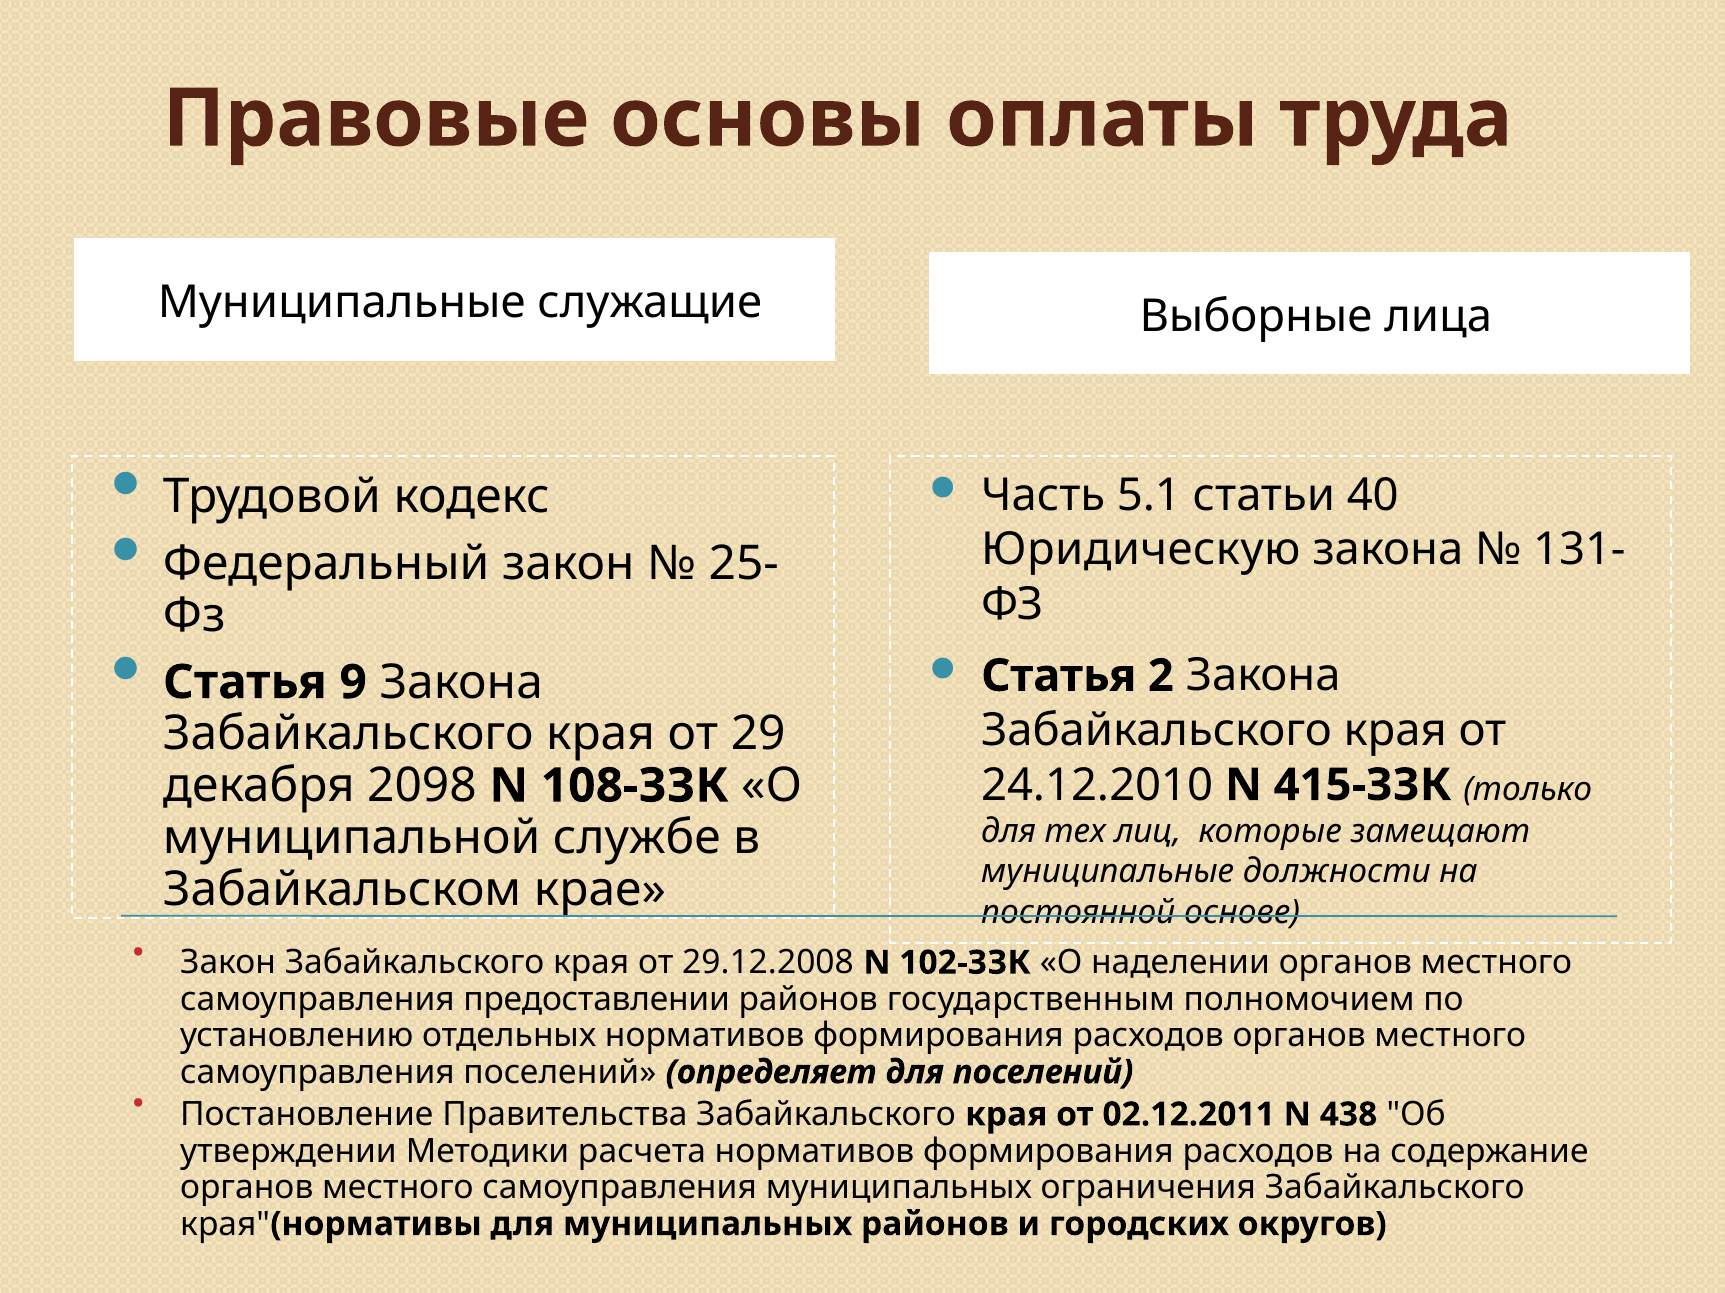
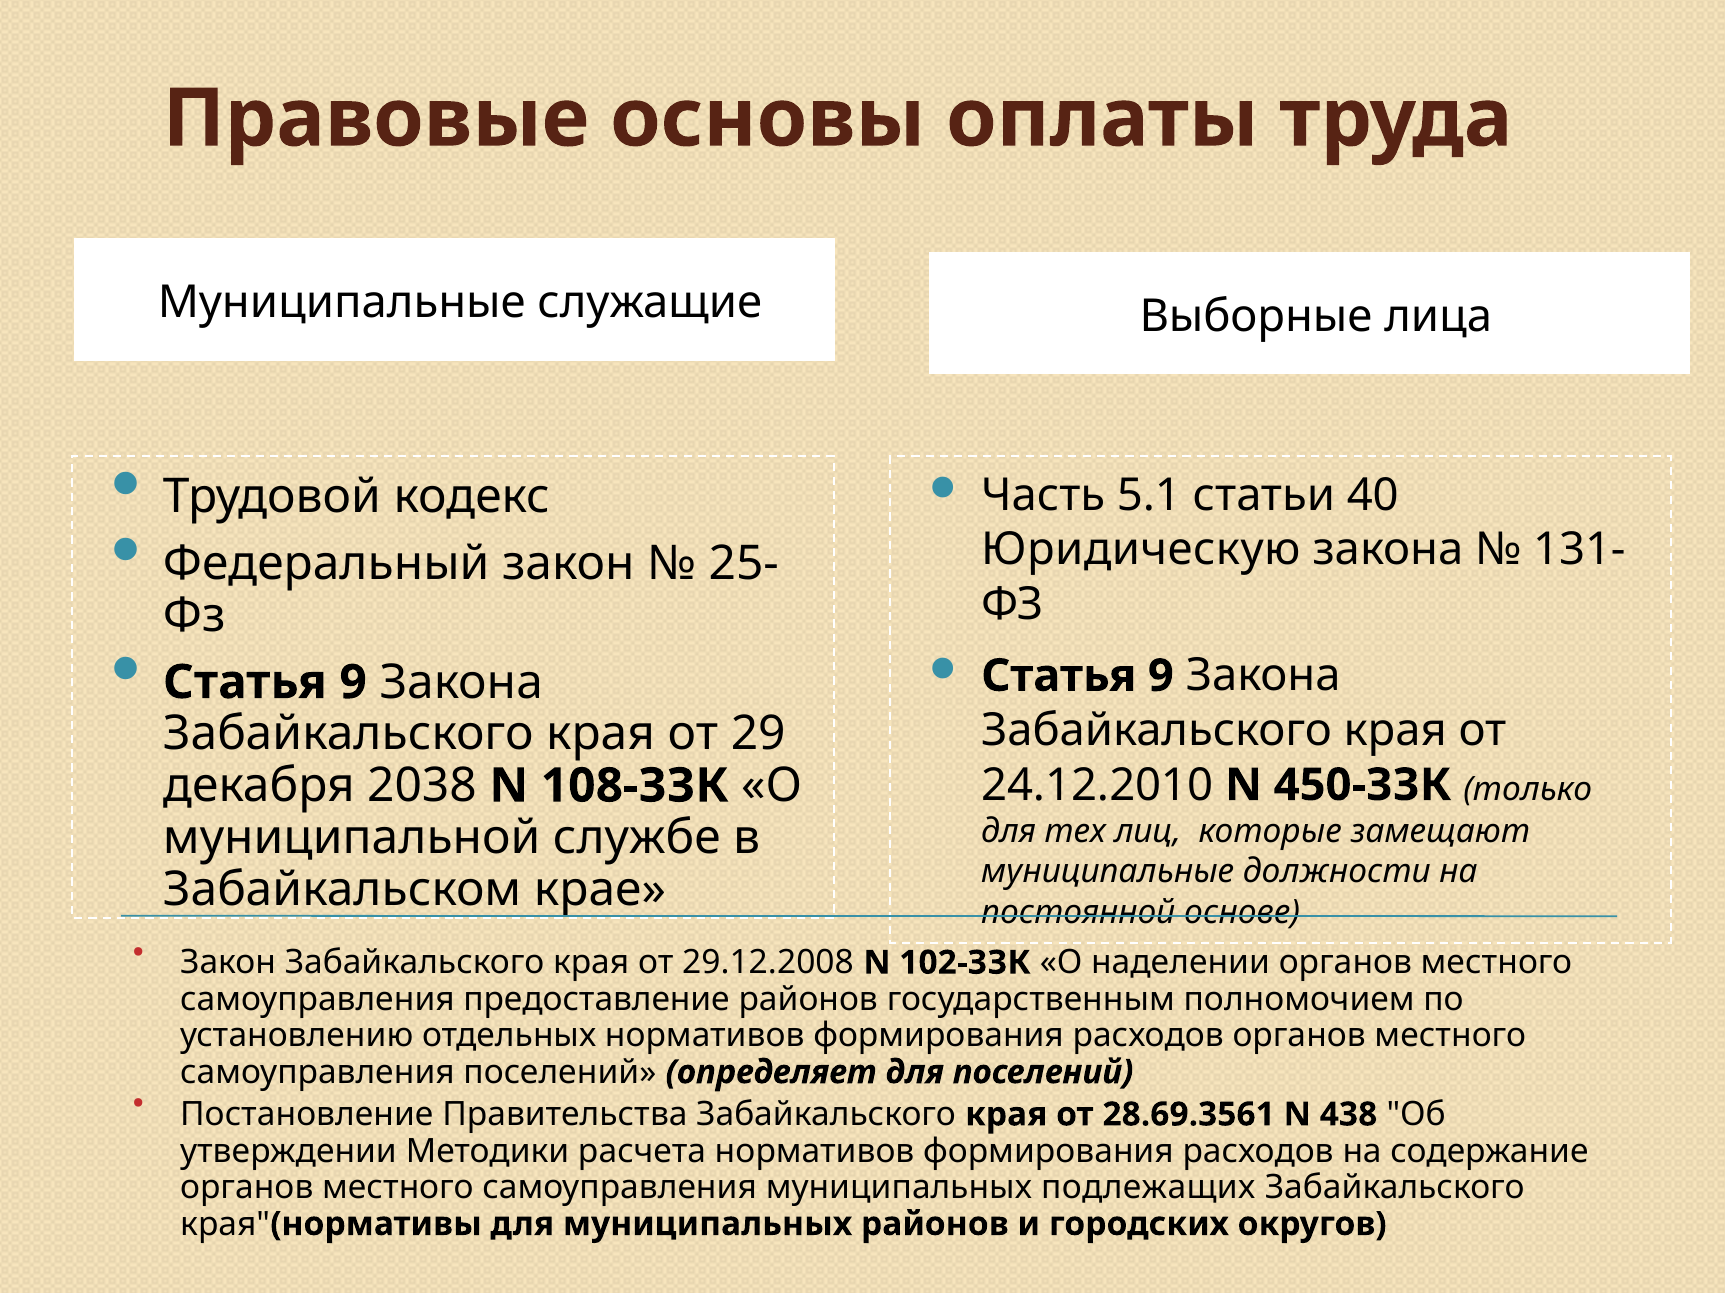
2: 2 -> 9 (1161, 676)
415-ЗЗК: 415-ЗЗК -> 450-ЗЗК (1362, 785)
2098: 2098 -> 2038 (422, 786)
предоставлении: предоставлении -> предоставление (597, 1000)
02.12.2011: 02.12.2011 -> 28.69.3561 (1189, 1115)
ограничения: ограничения -> подлежащих (1148, 1188)
